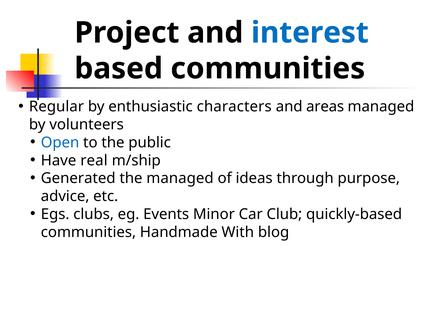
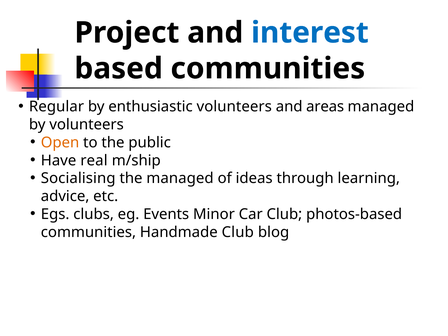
enthusiastic characters: characters -> volunteers (234, 107)
Open colour: blue -> orange (60, 143)
Generated: Generated -> Socialising (78, 178)
purpose: purpose -> learning (369, 178)
quickly-based: quickly-based -> photos-based (354, 214)
Handmade With: With -> Club (238, 232)
